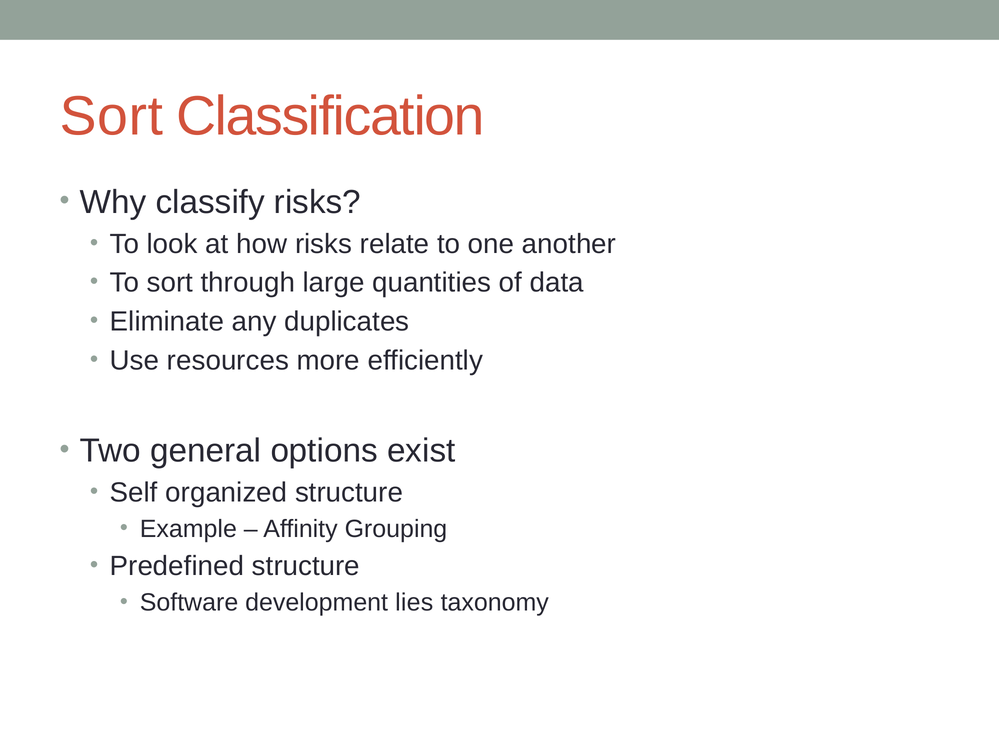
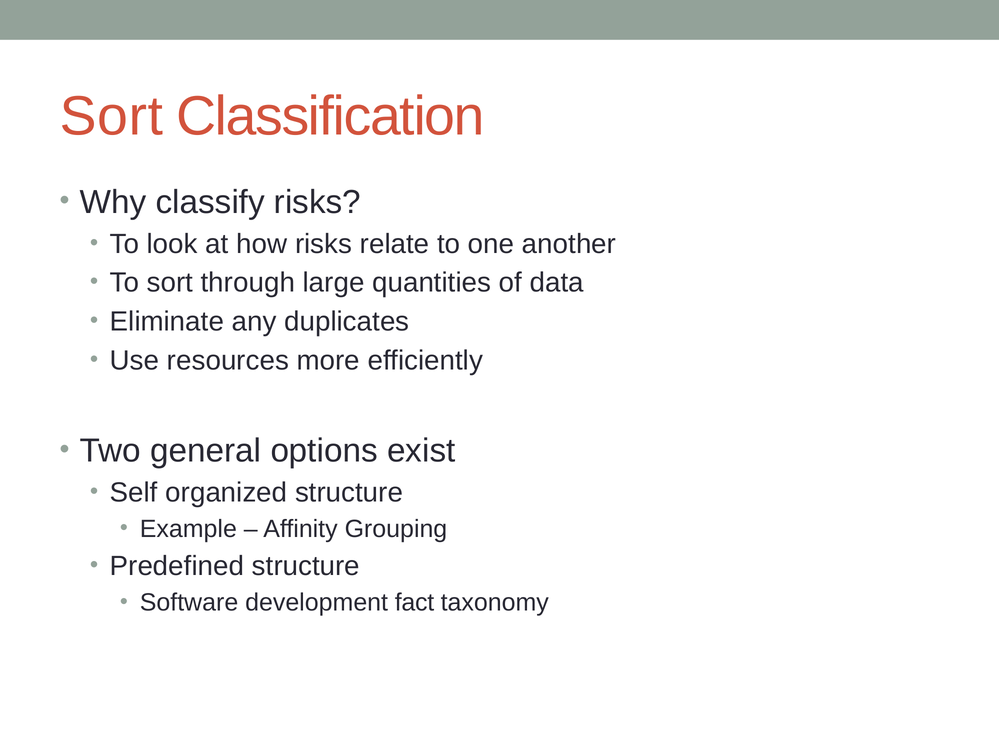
lies: lies -> fact (414, 603)
